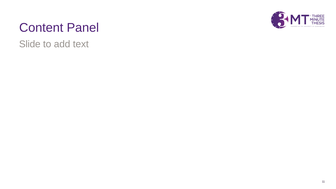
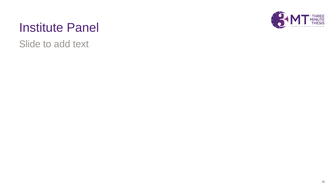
Content: Content -> Institute (41, 28)
